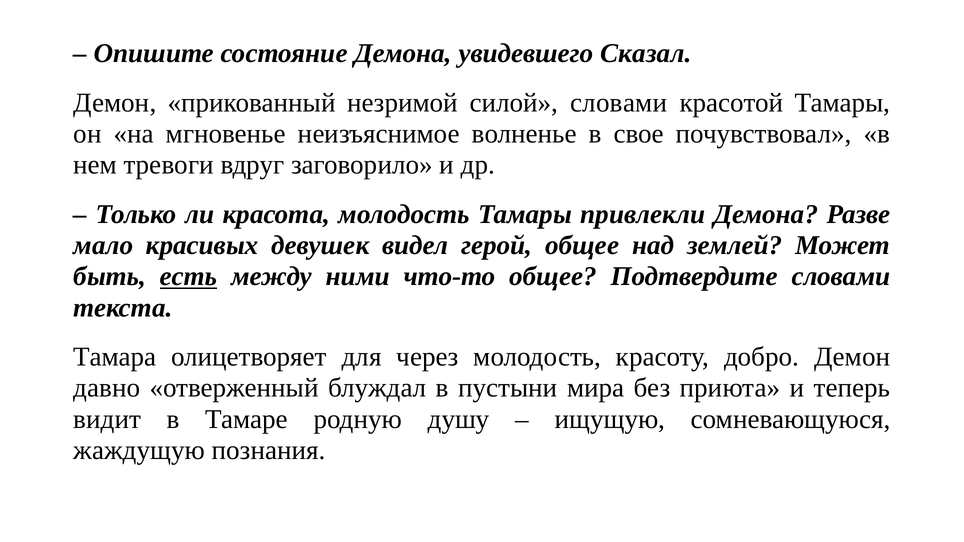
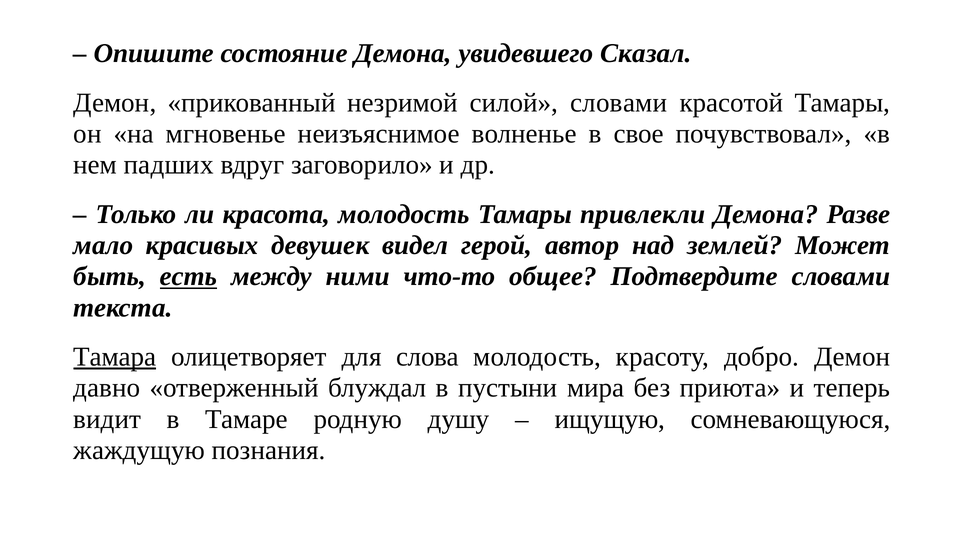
тревоги: тревоги -> падших (169, 165)
герой общее: общее -> автор (582, 245)
Тамара underline: none -> present (115, 357)
через: через -> слова (428, 357)
